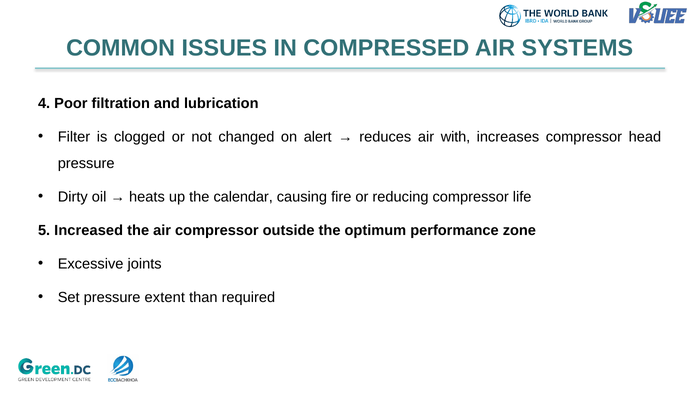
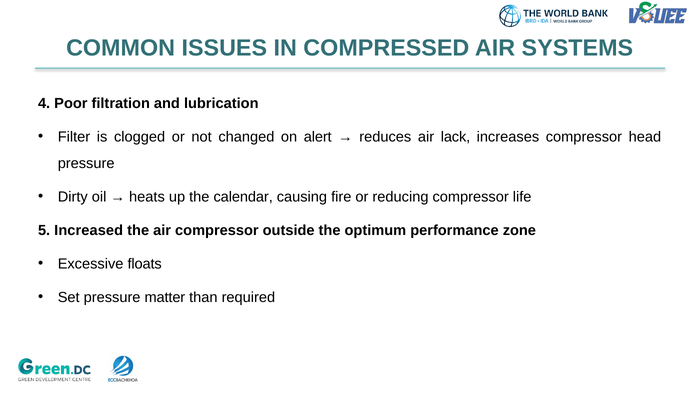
with: with -> lack (456, 137)
joints: joints -> floats (145, 264)
extent: extent -> matter (165, 297)
